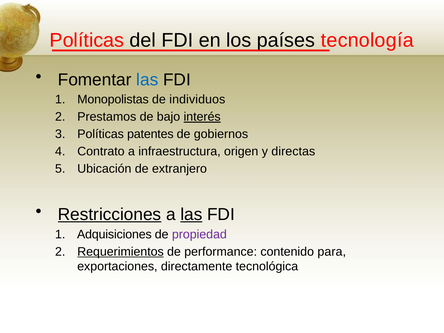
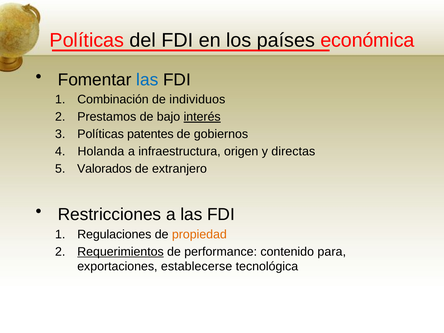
tecnología: tecnología -> económica (367, 40)
Monopolistas: Monopolistas -> Combinación (113, 100)
Contrato: Contrato -> Holanda (101, 151)
Ubicación: Ubicación -> Valorados (104, 169)
Restricciones underline: present -> none (110, 214)
las underline: present -> none (191, 214)
Adquisiciones: Adquisiciones -> Regulaciones (114, 234)
propiedad colour: purple -> orange (199, 234)
directamente: directamente -> establecerse (197, 266)
